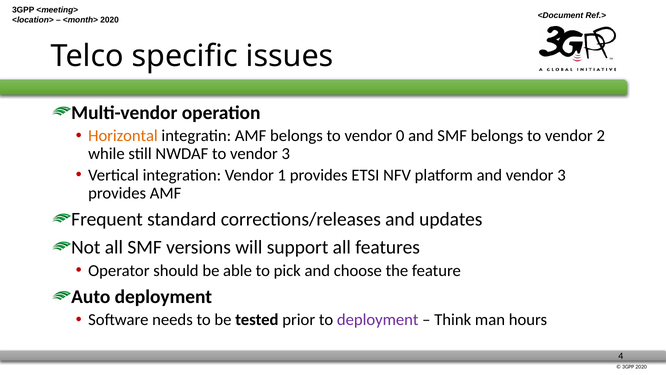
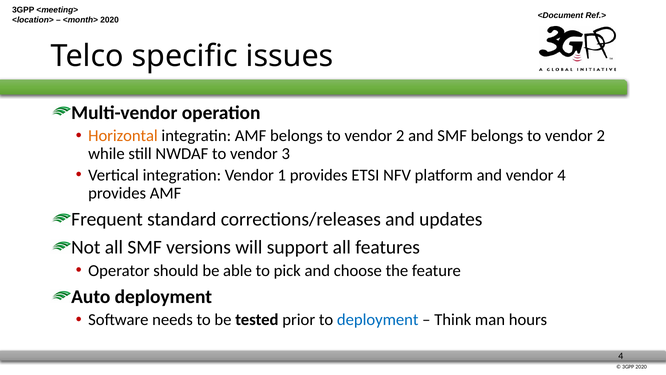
0: 0 -> 2 (400, 136)
and vendor 3: 3 -> 4 (561, 175)
deployment colour: purple -> blue (378, 320)
